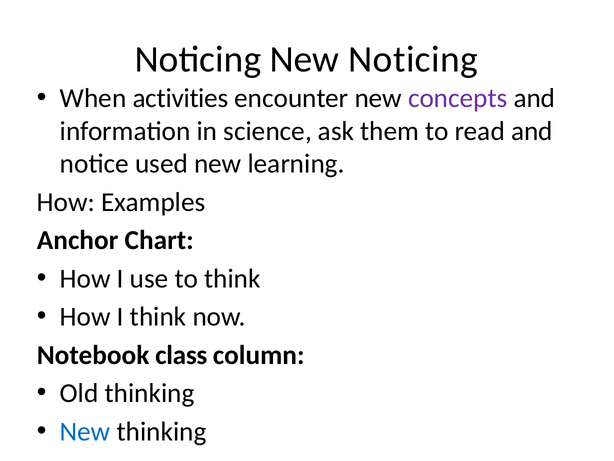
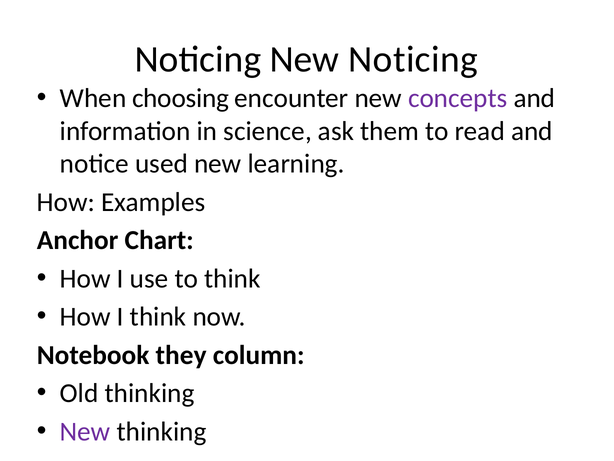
activities: activities -> choosing (181, 98)
class: class -> they (181, 355)
New colour: blue -> purple (85, 431)
